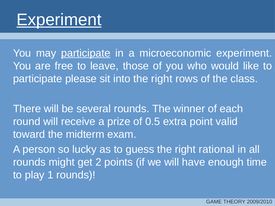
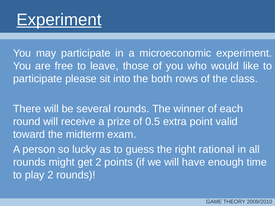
participate underline: present -> none (86, 53)
into the right: right -> both (162, 79)
play 1: 1 -> 2 (50, 175)
